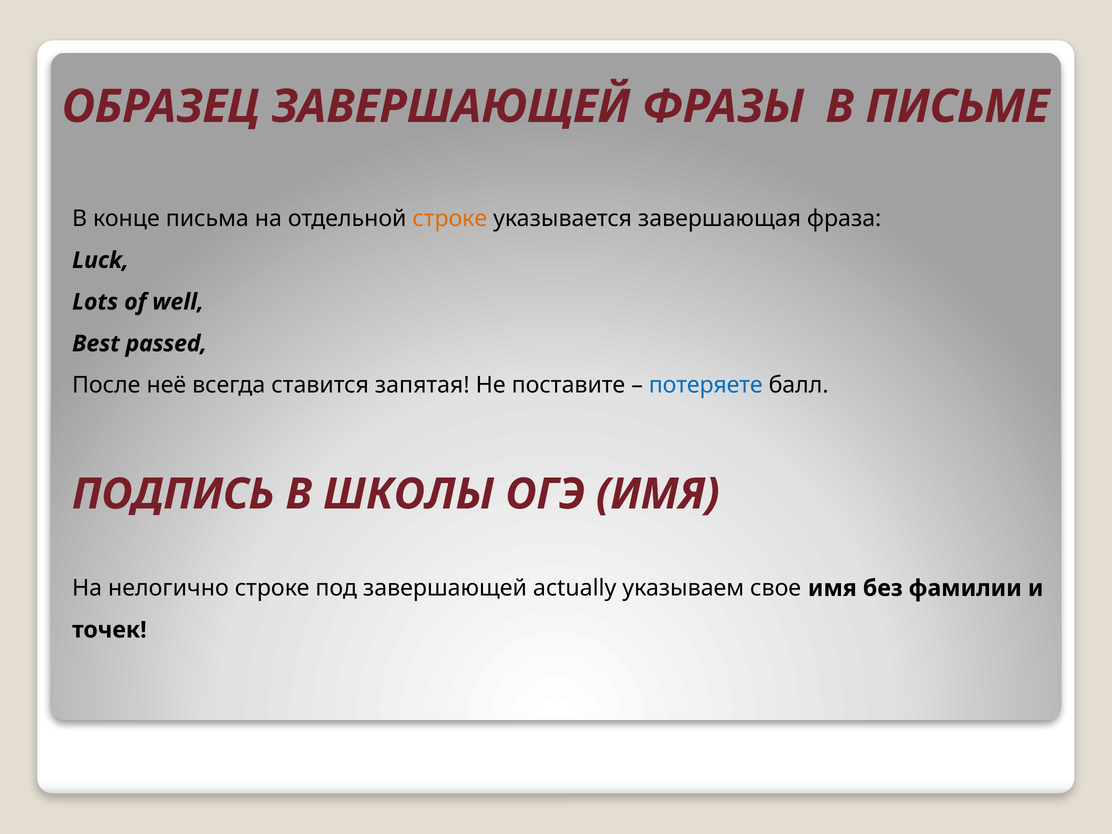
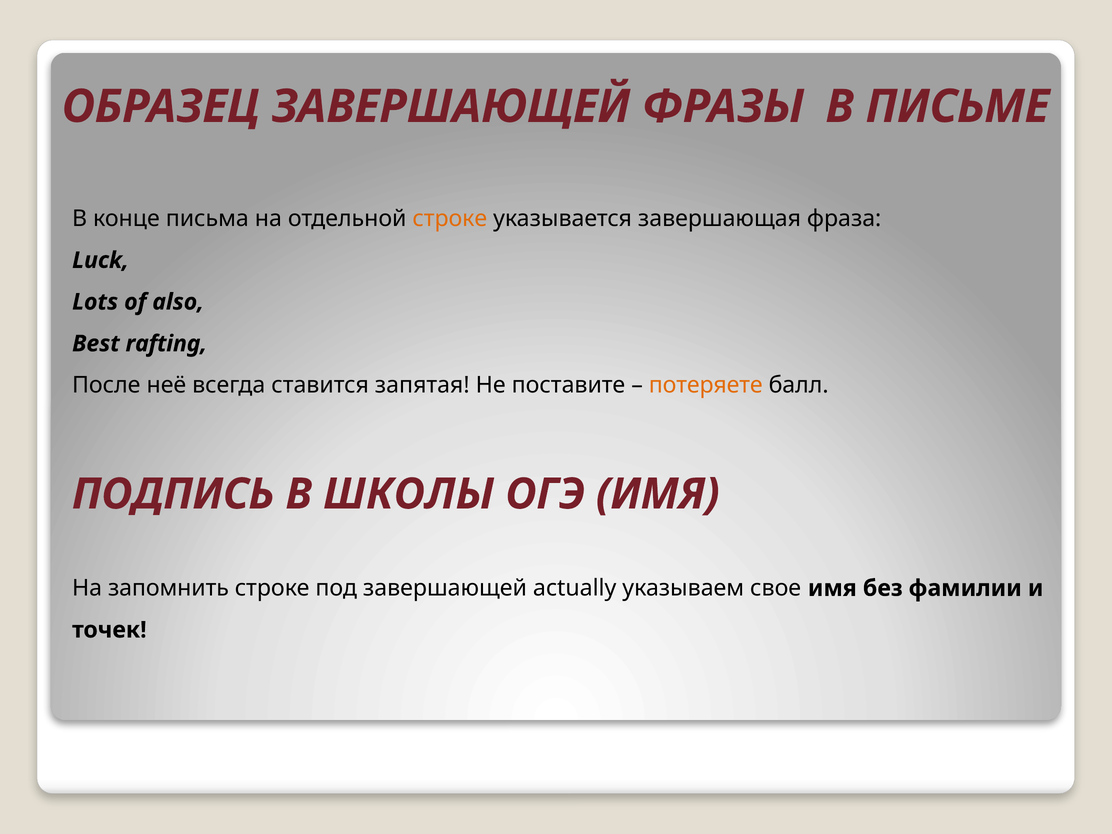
well: well -> also (178, 302)
passed: passed -> rafting (166, 344)
потеряете colour: blue -> orange (706, 385)
нелогично: нелогично -> запомнить (168, 588)
